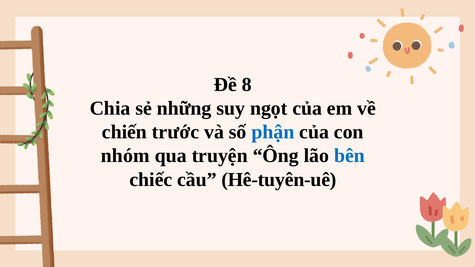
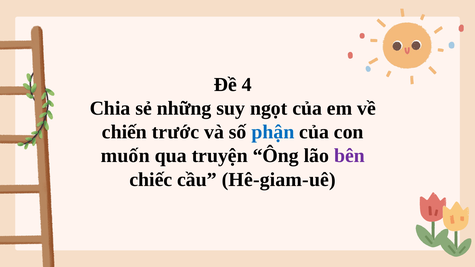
8: 8 -> 4 (247, 85)
nhóm: nhóm -> muốn (125, 156)
bên colour: blue -> purple (349, 156)
Hê-tuyên-uê: Hê-tuyên-uê -> Hê-giam-uê (279, 180)
